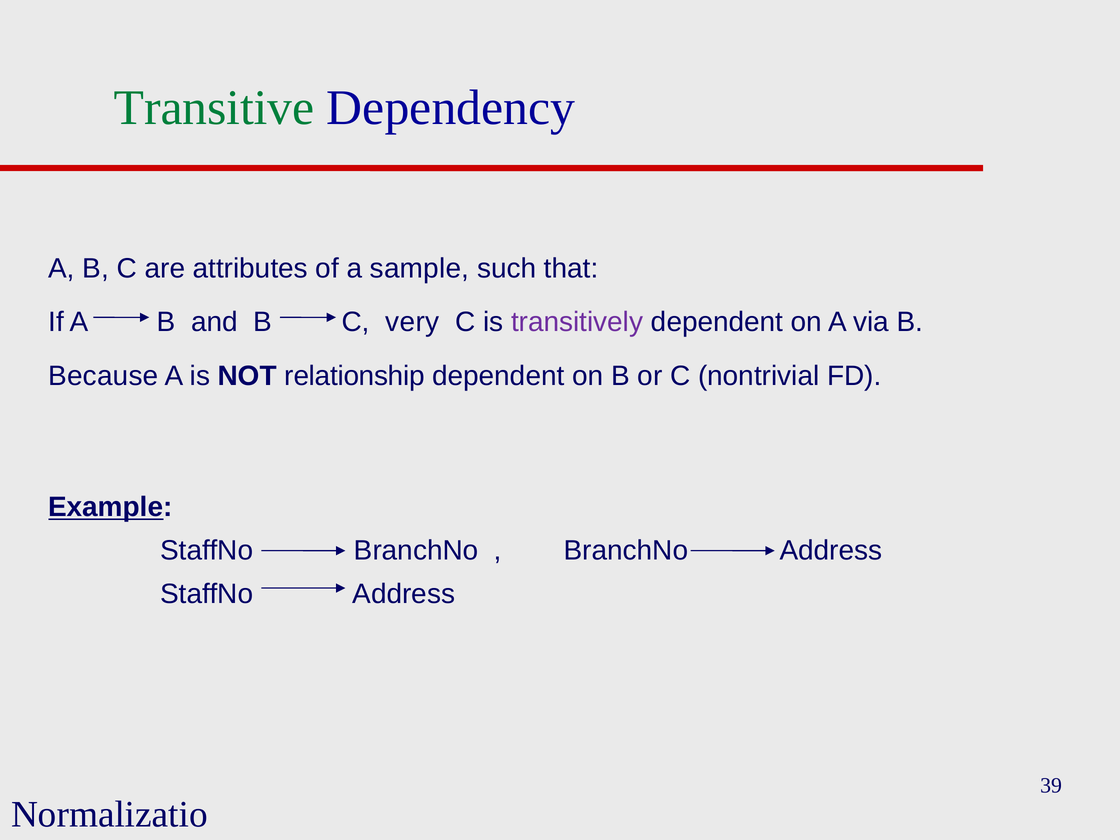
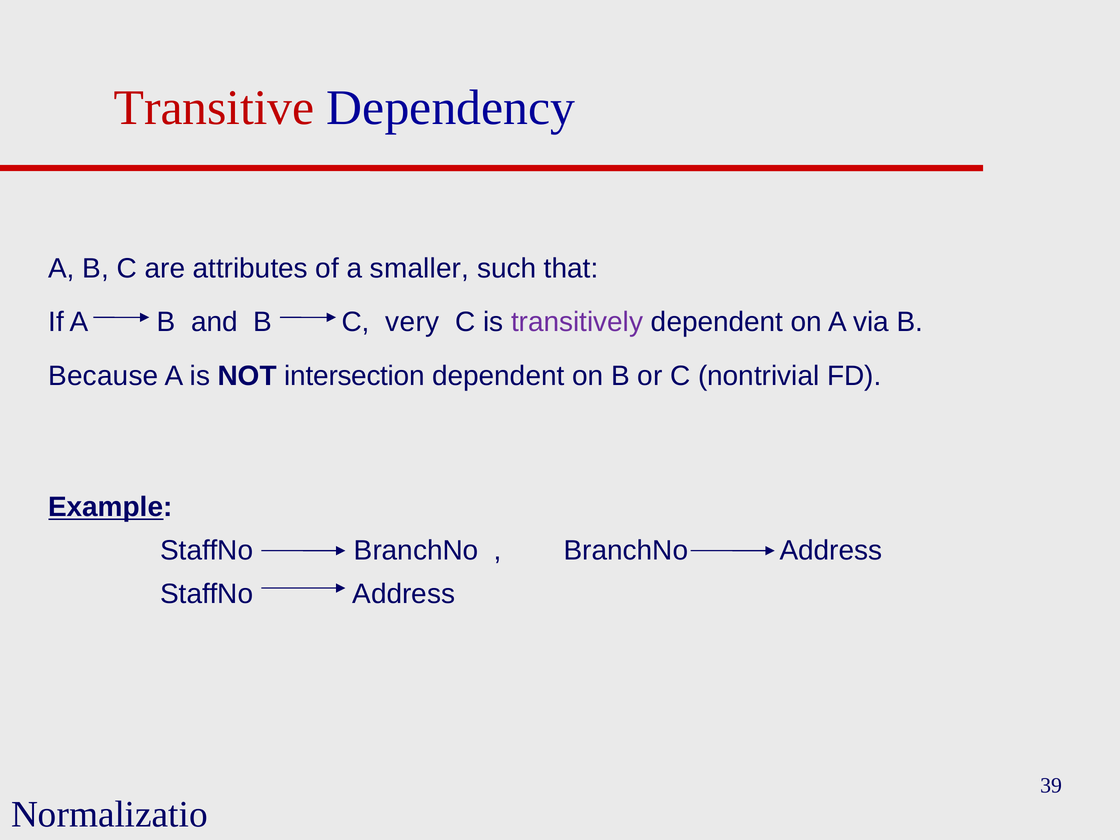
Transitive colour: green -> red (214, 108)
sample: sample -> smaller (420, 268)
relationship: relationship -> intersection (355, 376)
